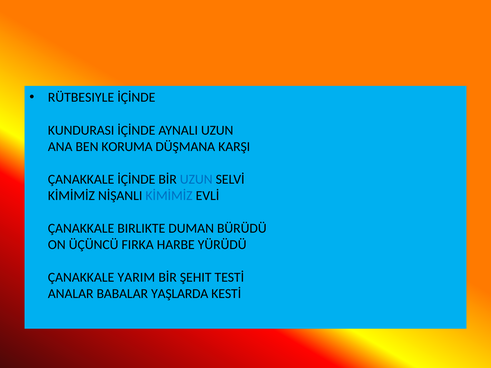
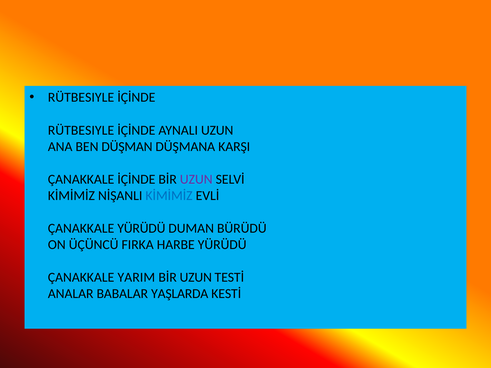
KUNDURASI: KUNDURASI -> RÜTBESIYLE (81, 130)
KORUMA: KORUMA -> DÜŞMAN (127, 147)
UZUN colour: blue -> purple (196, 179)
ÇANAKKALE BIRLIKTE: BIRLIKTE -> YÜRÜDÜ (141, 229)
ŞEHIT: ŞEHIT -> UZUN (196, 278)
